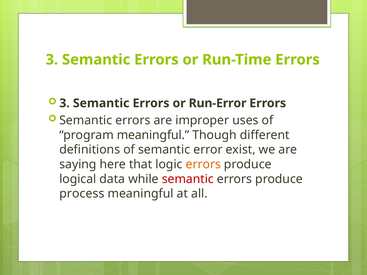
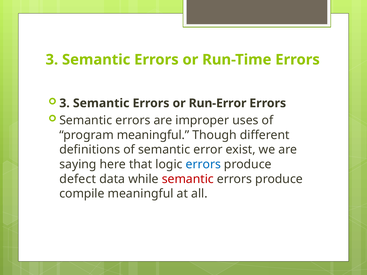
errors colour: orange -> blue (203, 164)
logical: logical -> defect (78, 179)
process: process -> compile (82, 194)
